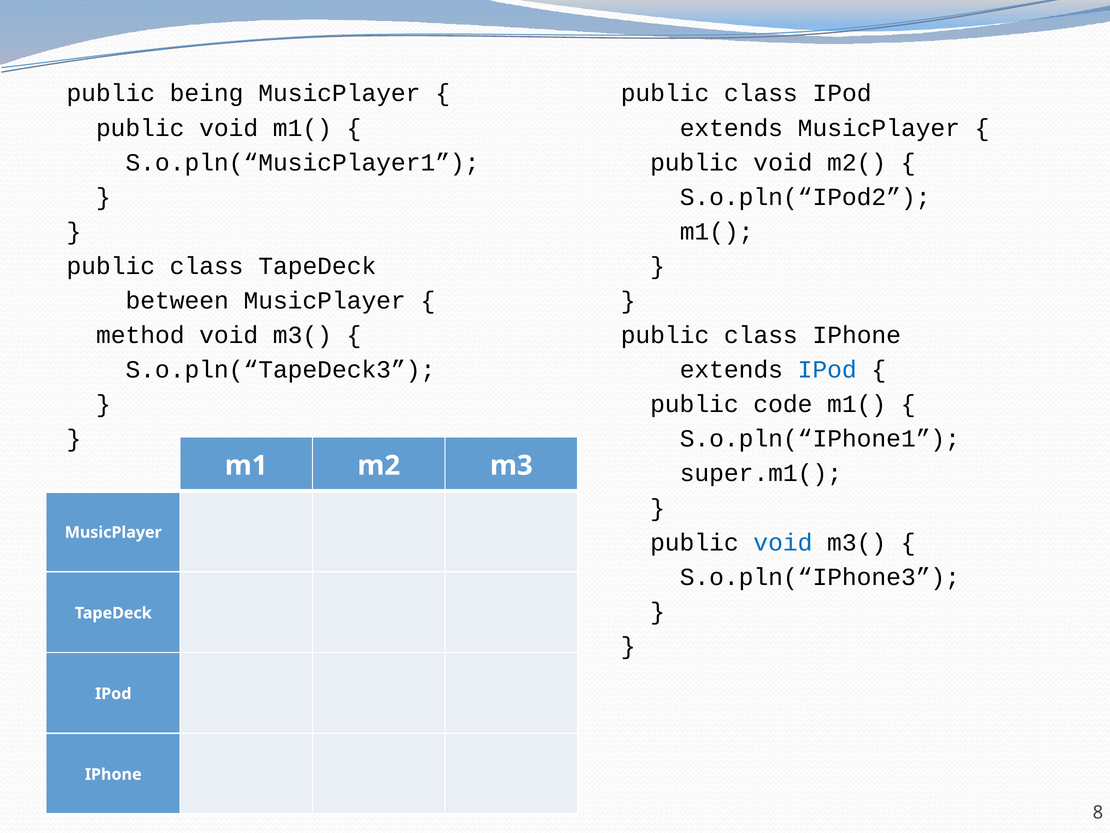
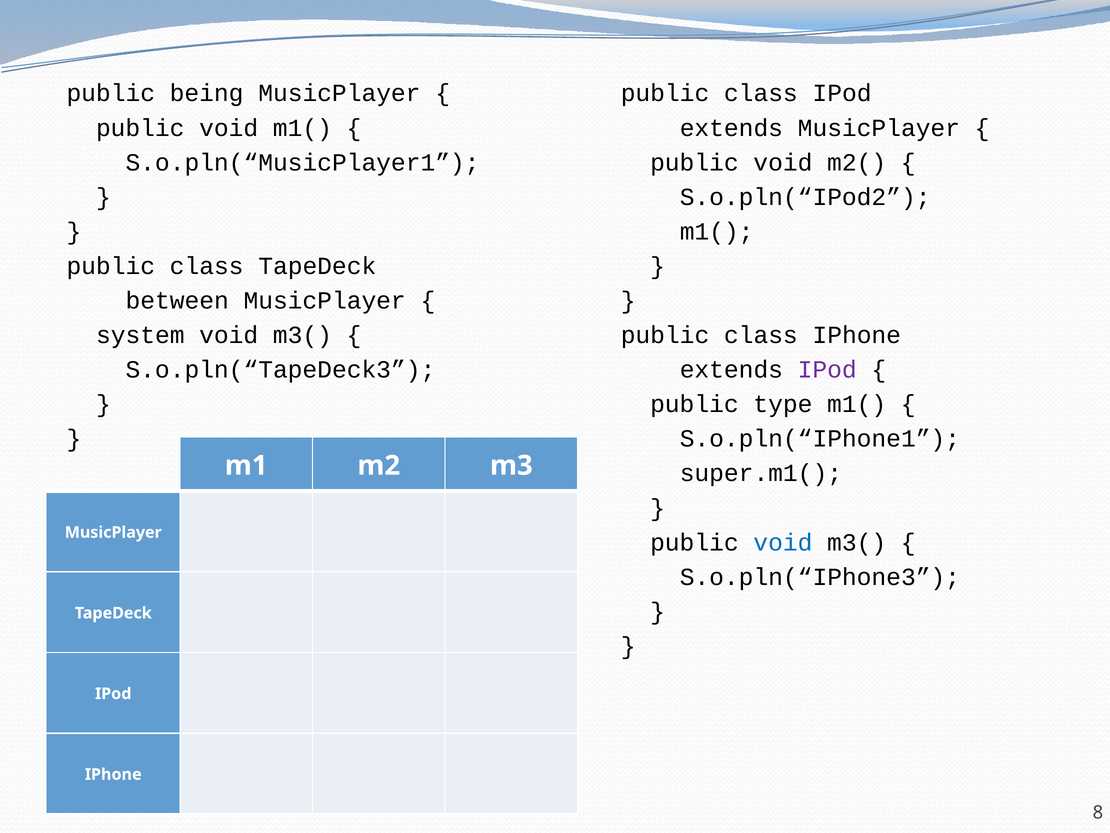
method: method -> system (140, 335)
IPod colour: blue -> purple (827, 369)
code: code -> type (783, 404)
